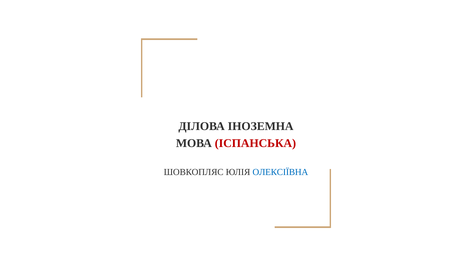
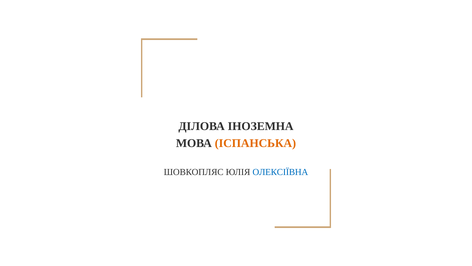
ІСПАНСЬКА colour: red -> orange (255, 143)
